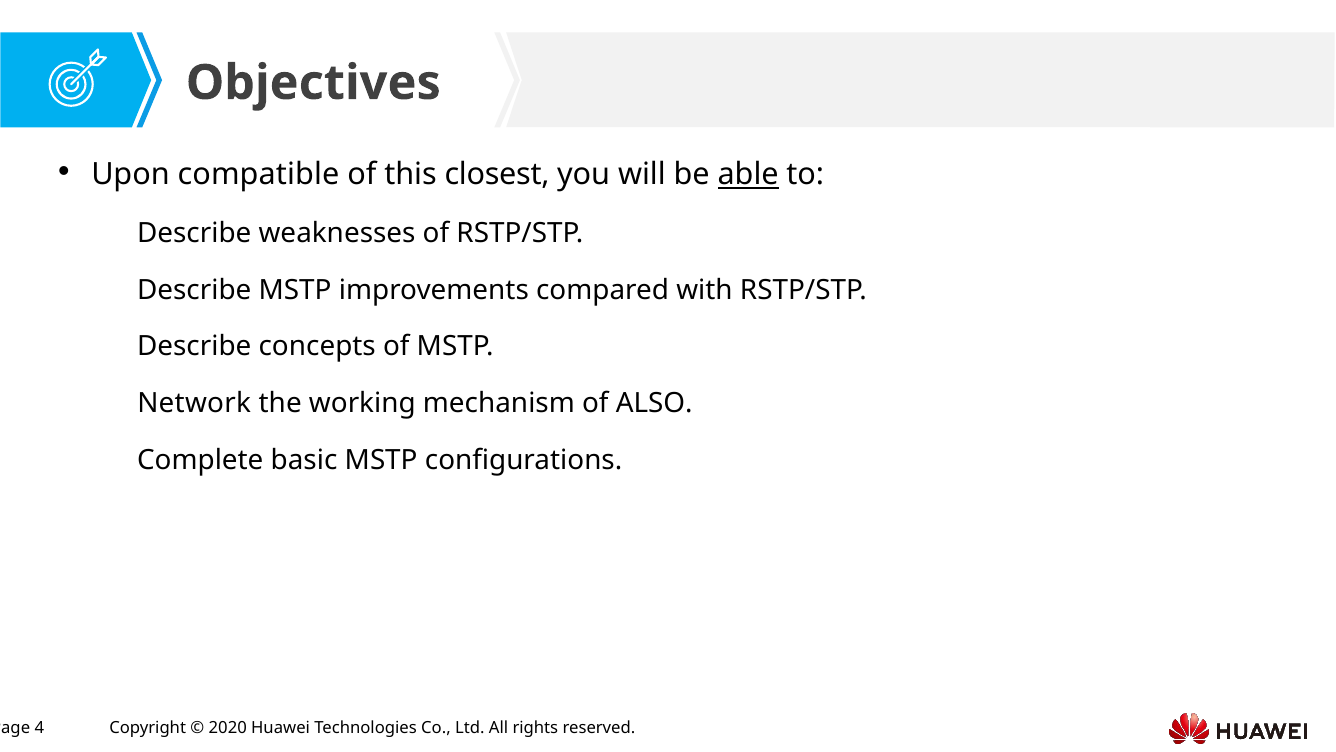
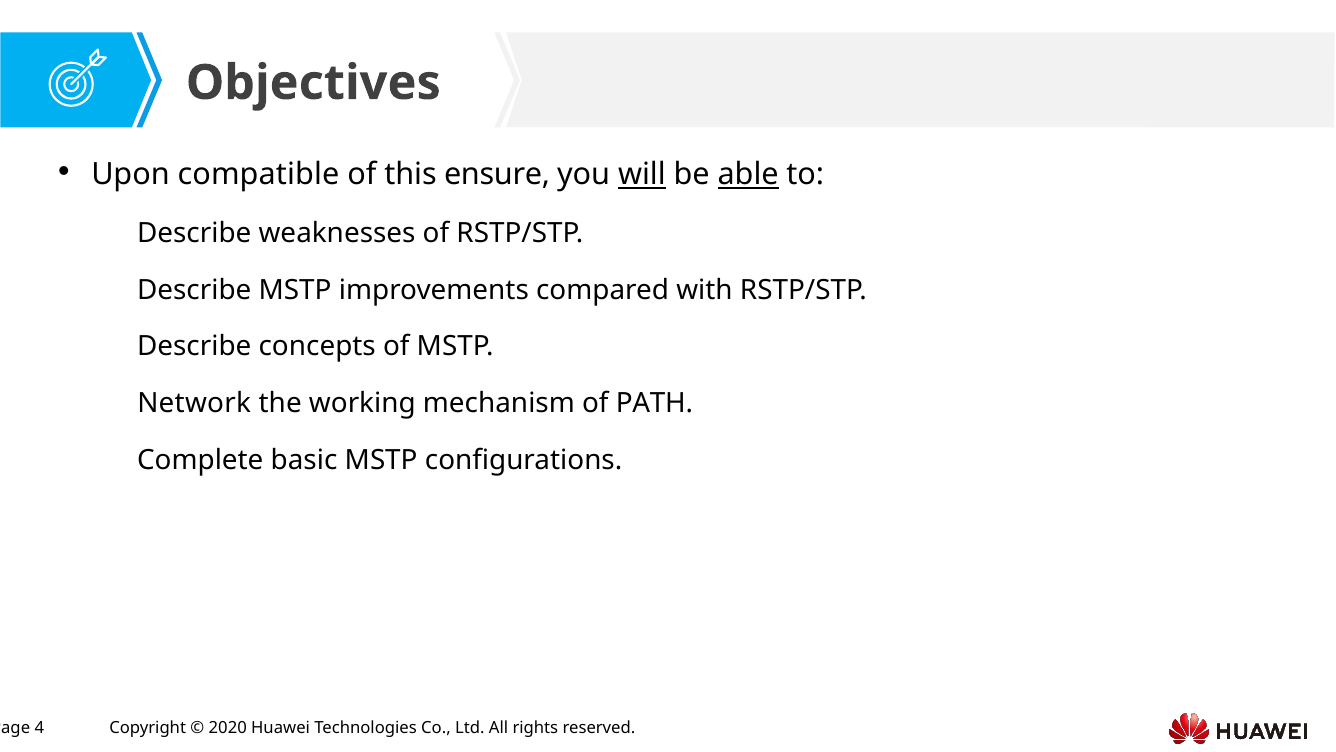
closest: closest -> ensure (497, 175)
will underline: none -> present (642, 175)
ALSO: ALSO -> PATH (654, 403)
